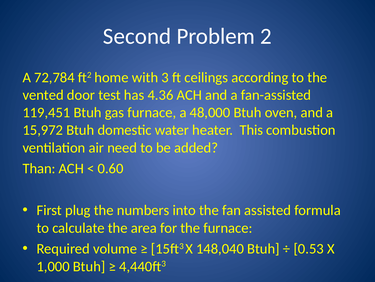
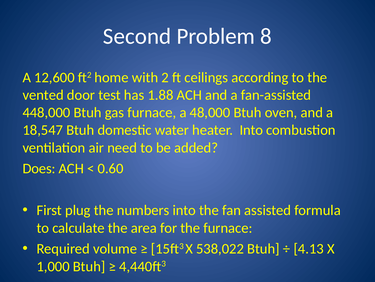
2: 2 -> 8 (266, 36)
72,784: 72,784 -> 12,600 (54, 77)
3: 3 -> 2 (165, 77)
4.36: 4.36 -> 1.88 (160, 95)
119,451: 119,451 -> 448,000 (46, 112)
15,972: 15,972 -> 18,547 (43, 130)
heater This: This -> Into (251, 130)
Than: Than -> Does (39, 168)
148,040: 148,040 -> 538,022 (220, 248)
0.53: 0.53 -> 4.13 (309, 248)
